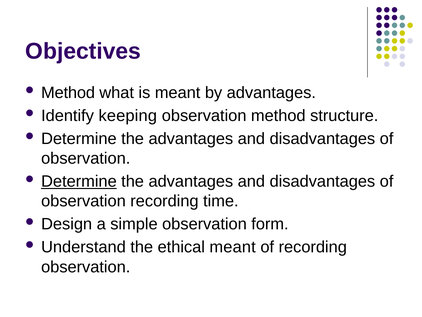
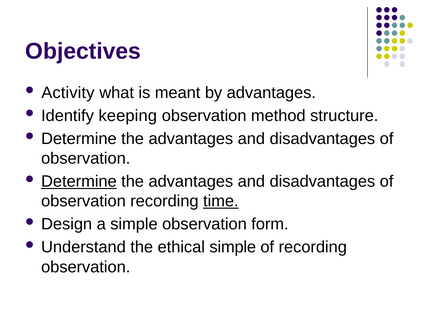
Method: Method -> Activity (68, 92)
time underline: none -> present (221, 201)
ethical meant: meant -> simple (233, 247)
